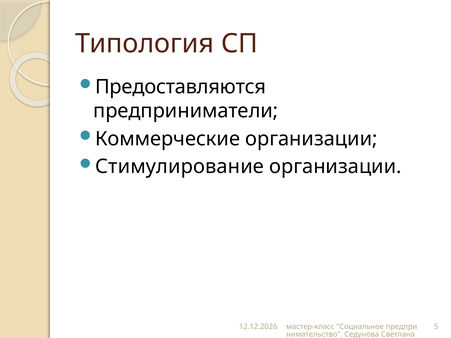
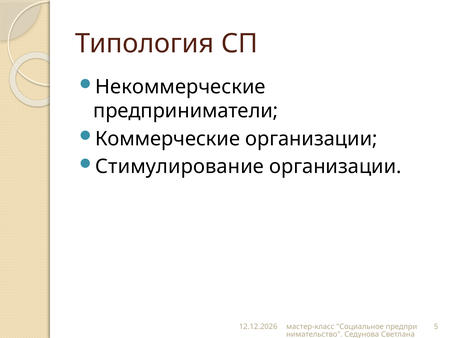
Предоставляются: Предоставляются -> Некоммерческие (180, 87)
